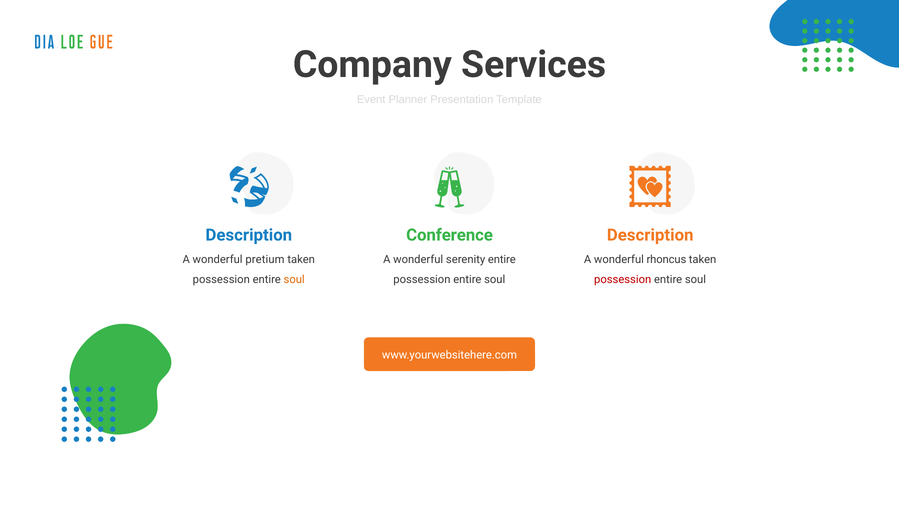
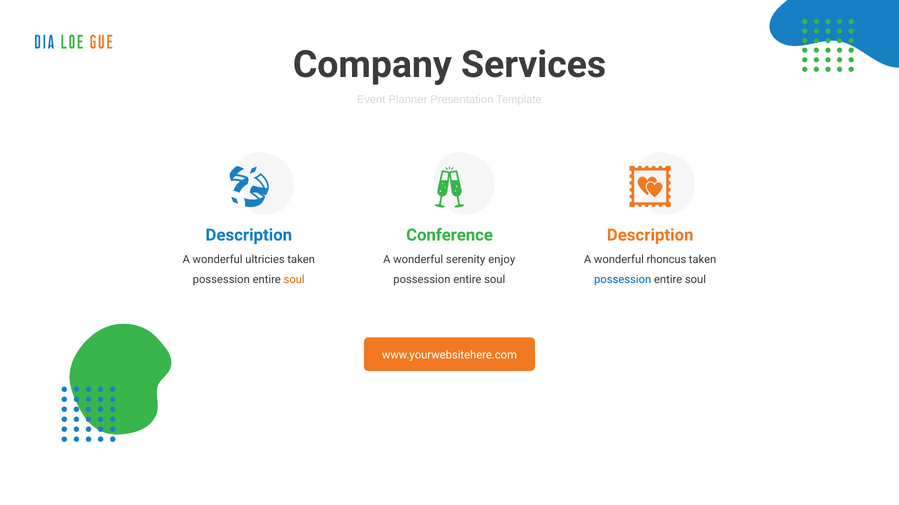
pretium: pretium -> ultricies (265, 260)
serenity entire: entire -> enjoy (502, 260)
possession colour: red -> blue (623, 280)
